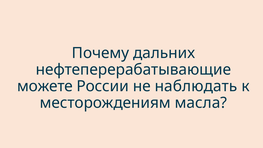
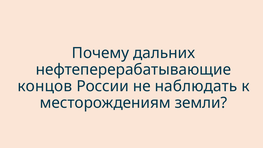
можете: можете -> концов (45, 86)
масла: масла -> земли (201, 103)
